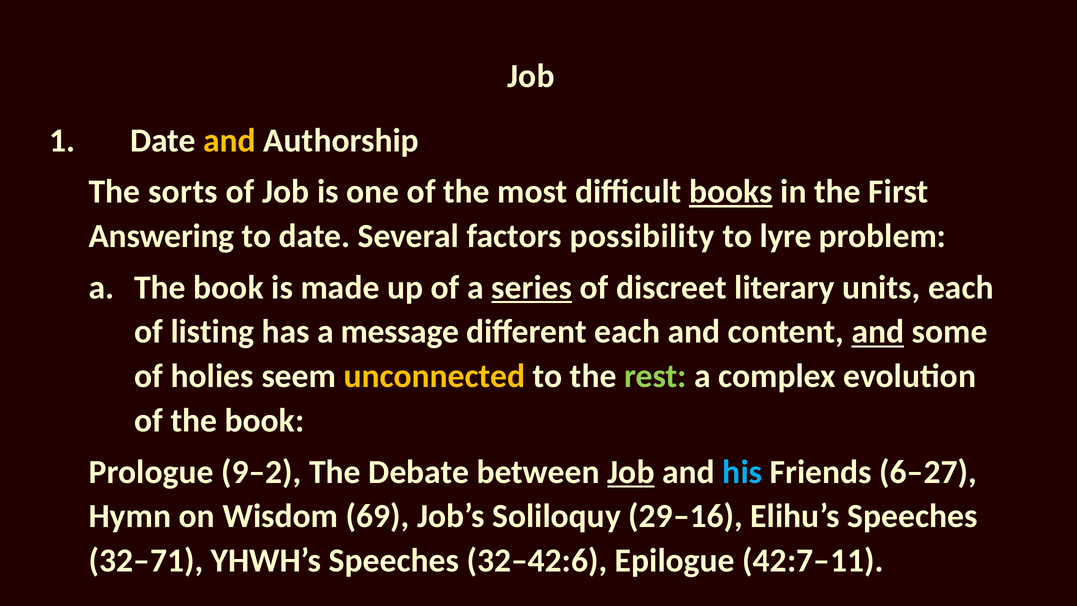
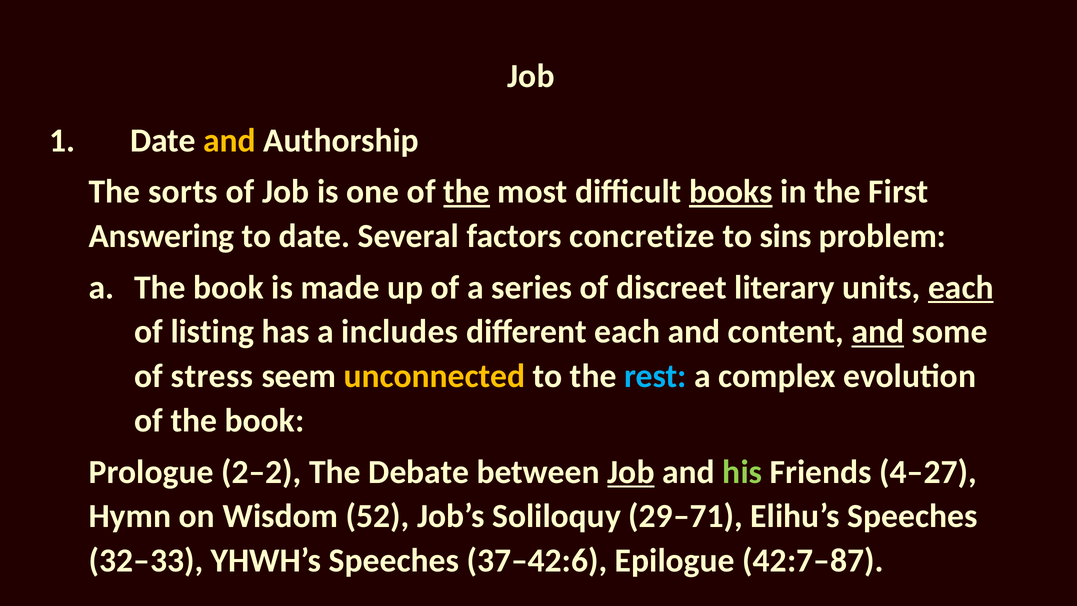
the underline: none -> present (467, 192)
possibility: possibility -> concretize (642, 236)
lyre: lyre -> sins (786, 236)
series underline: present -> none (532, 287)
each underline: none -> present (961, 287)
message: message -> includes (400, 332)
holies: holies -> stress (212, 376)
rest colour: light green -> light blue (655, 376)
9–2: 9–2 -> 2–2 (261, 472)
his colour: light blue -> light green (742, 472)
6–27: 6–27 -> 4–27 (928, 472)
69: 69 -> 52 (378, 516)
29–16: 29–16 -> 29–71 (686, 516)
32–71: 32–71 -> 32–33 (146, 561)
32–42:6: 32–42:6 -> 37–42:6 (537, 561)
42:7–11: 42:7–11 -> 42:7–87 (813, 561)
